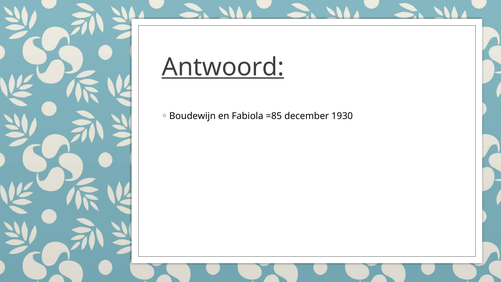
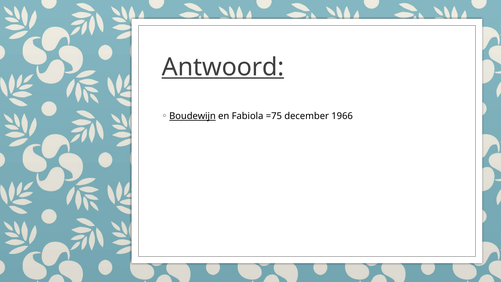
Boudewijn underline: none -> present (192, 116)
=85: =85 -> =75 (274, 116)
1930: 1930 -> 1966 (342, 116)
